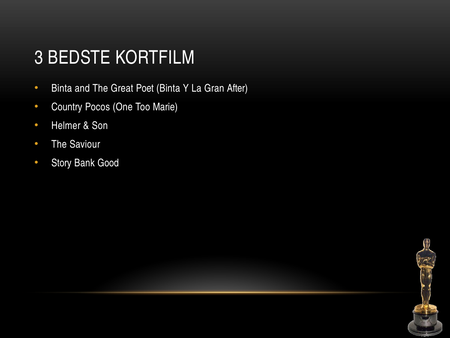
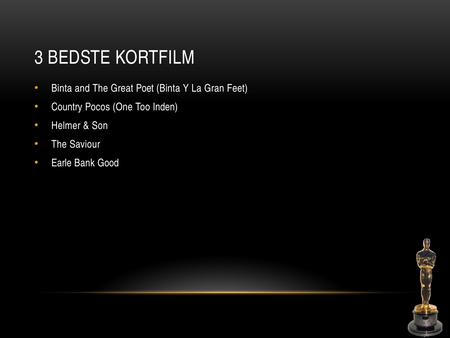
After: After -> Feet (237, 88)
Marie: Marie -> Inden (165, 107)
Story: Story -> Earle (61, 163)
